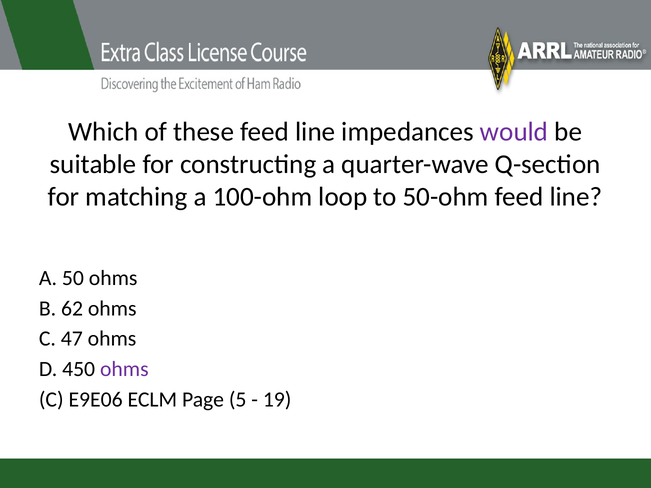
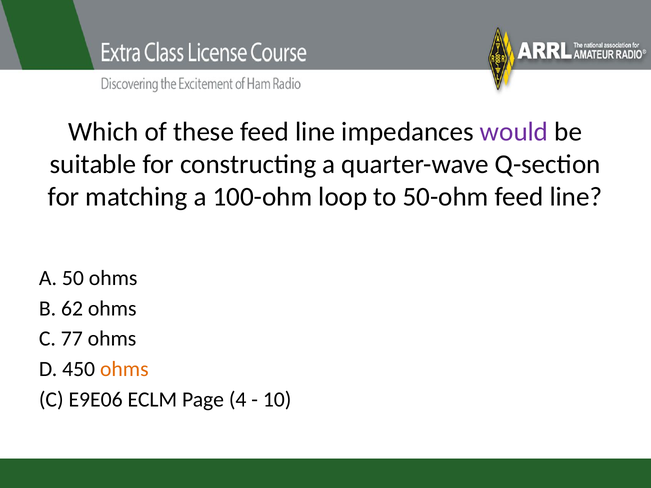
47: 47 -> 77 (72, 339)
ohms colour: purple -> orange (124, 369)
5: 5 -> 4 (238, 400)
19: 19 -> 10 (277, 400)
